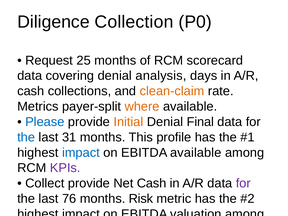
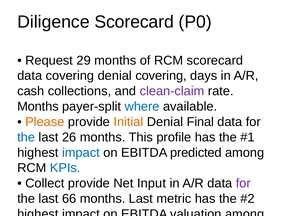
Diligence Collection: Collection -> Scorecard (134, 22)
25: 25 -> 29 (84, 60)
denial analysis: analysis -> covering (161, 76)
clean-claim colour: orange -> purple (172, 91)
Metrics: Metrics -> Months (38, 106)
where colour: orange -> blue (142, 106)
Please colour: blue -> orange (45, 122)
31: 31 -> 26 (69, 137)
EBITDA available: available -> predicted (196, 153)
KPIs colour: purple -> blue (65, 168)
Net Cash: Cash -> Input (151, 183)
76: 76 -> 66 (69, 199)
months Risk: Risk -> Last (141, 199)
